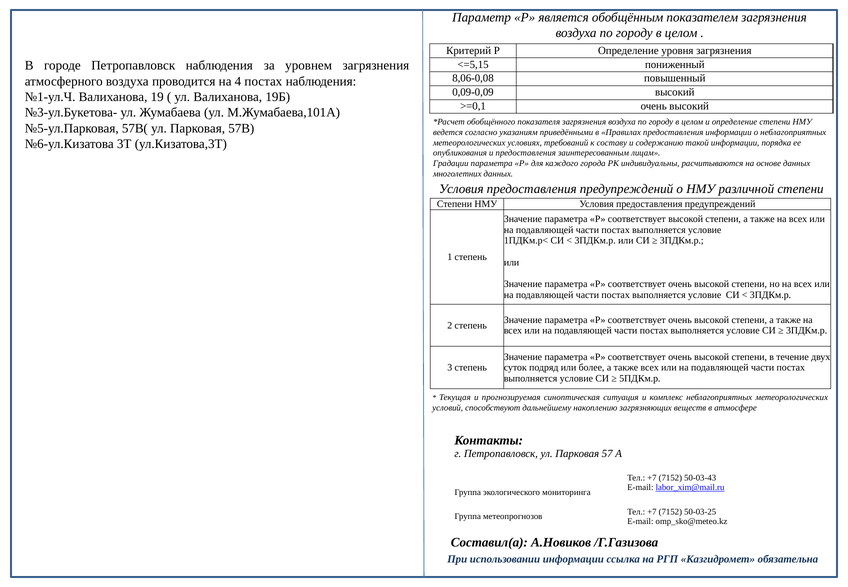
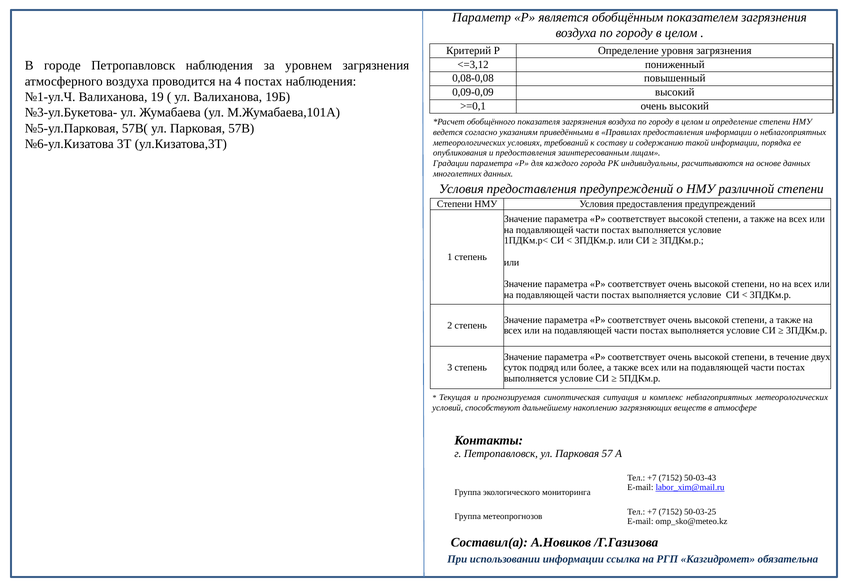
<=5,15: <=5,15 -> <=3,12 (473, 64)
8,06-0,08: 8,06-0,08 -> 0,08-0,08 (473, 78)
